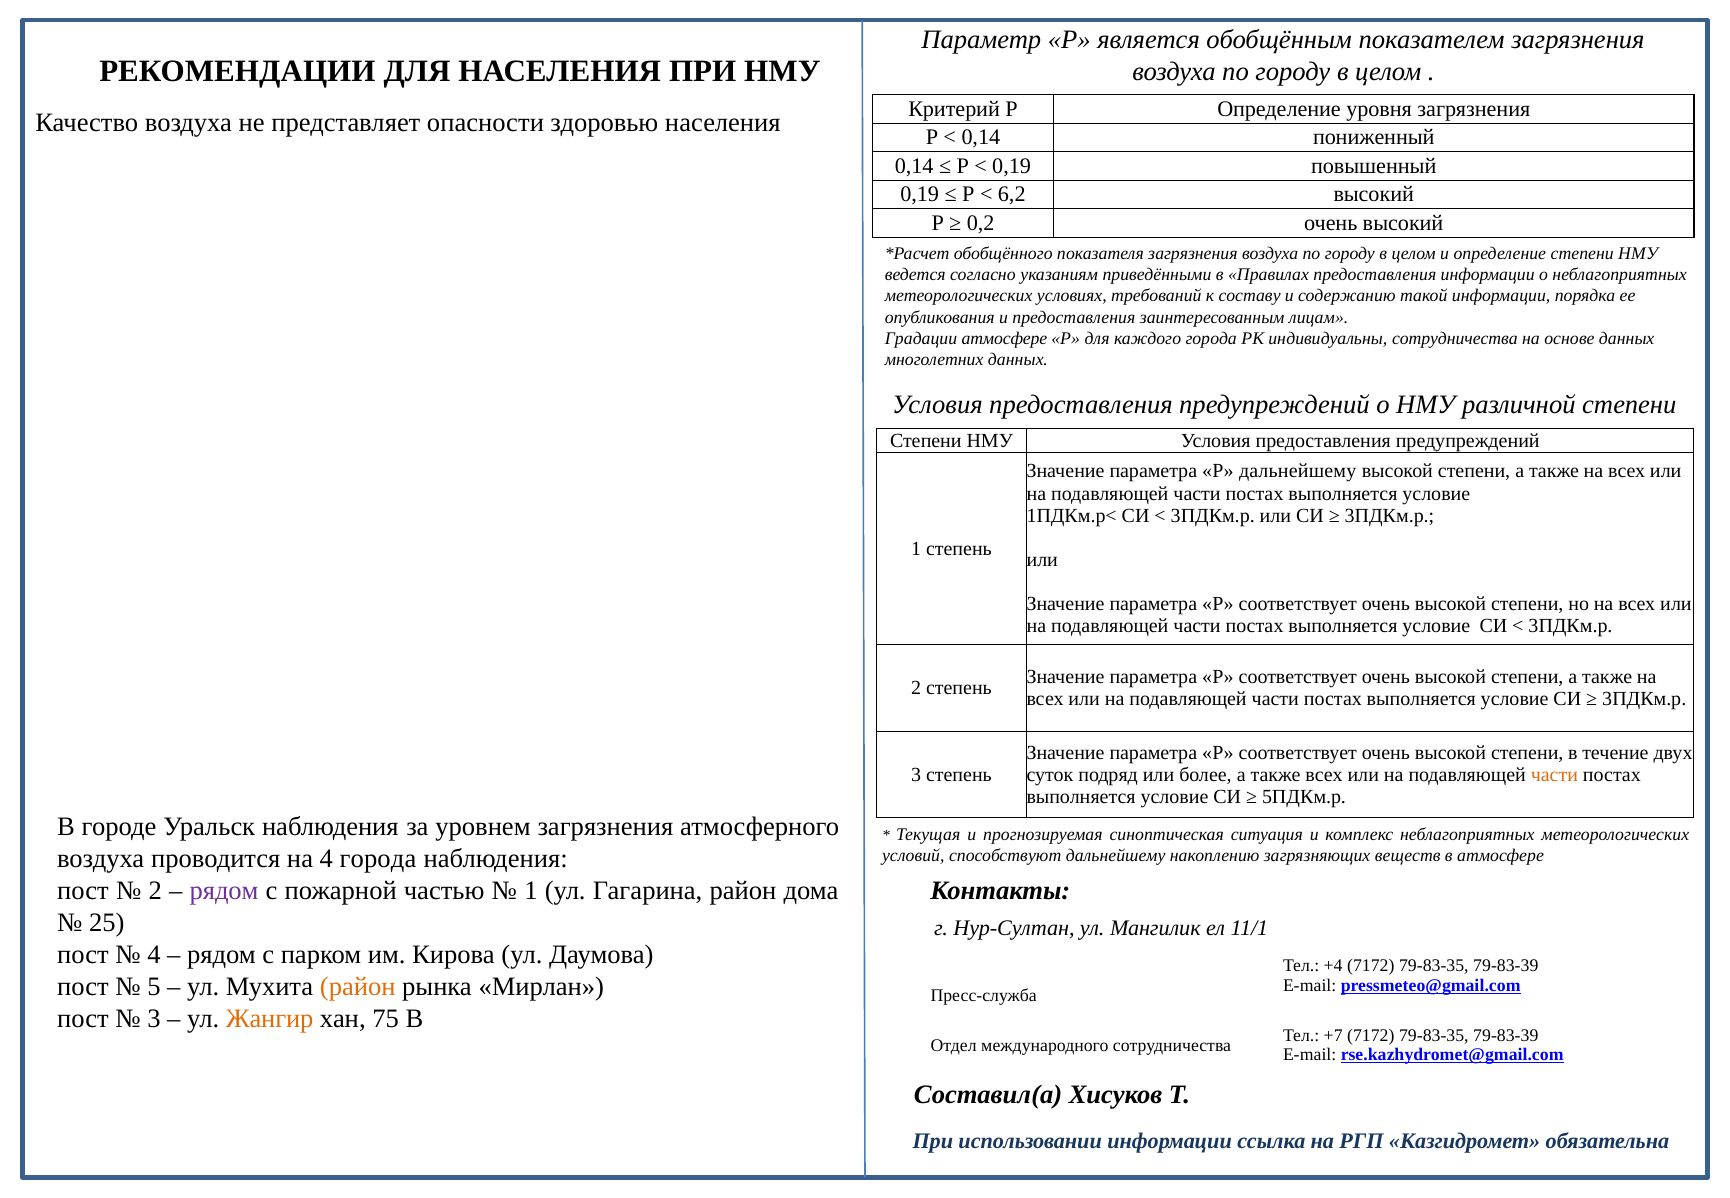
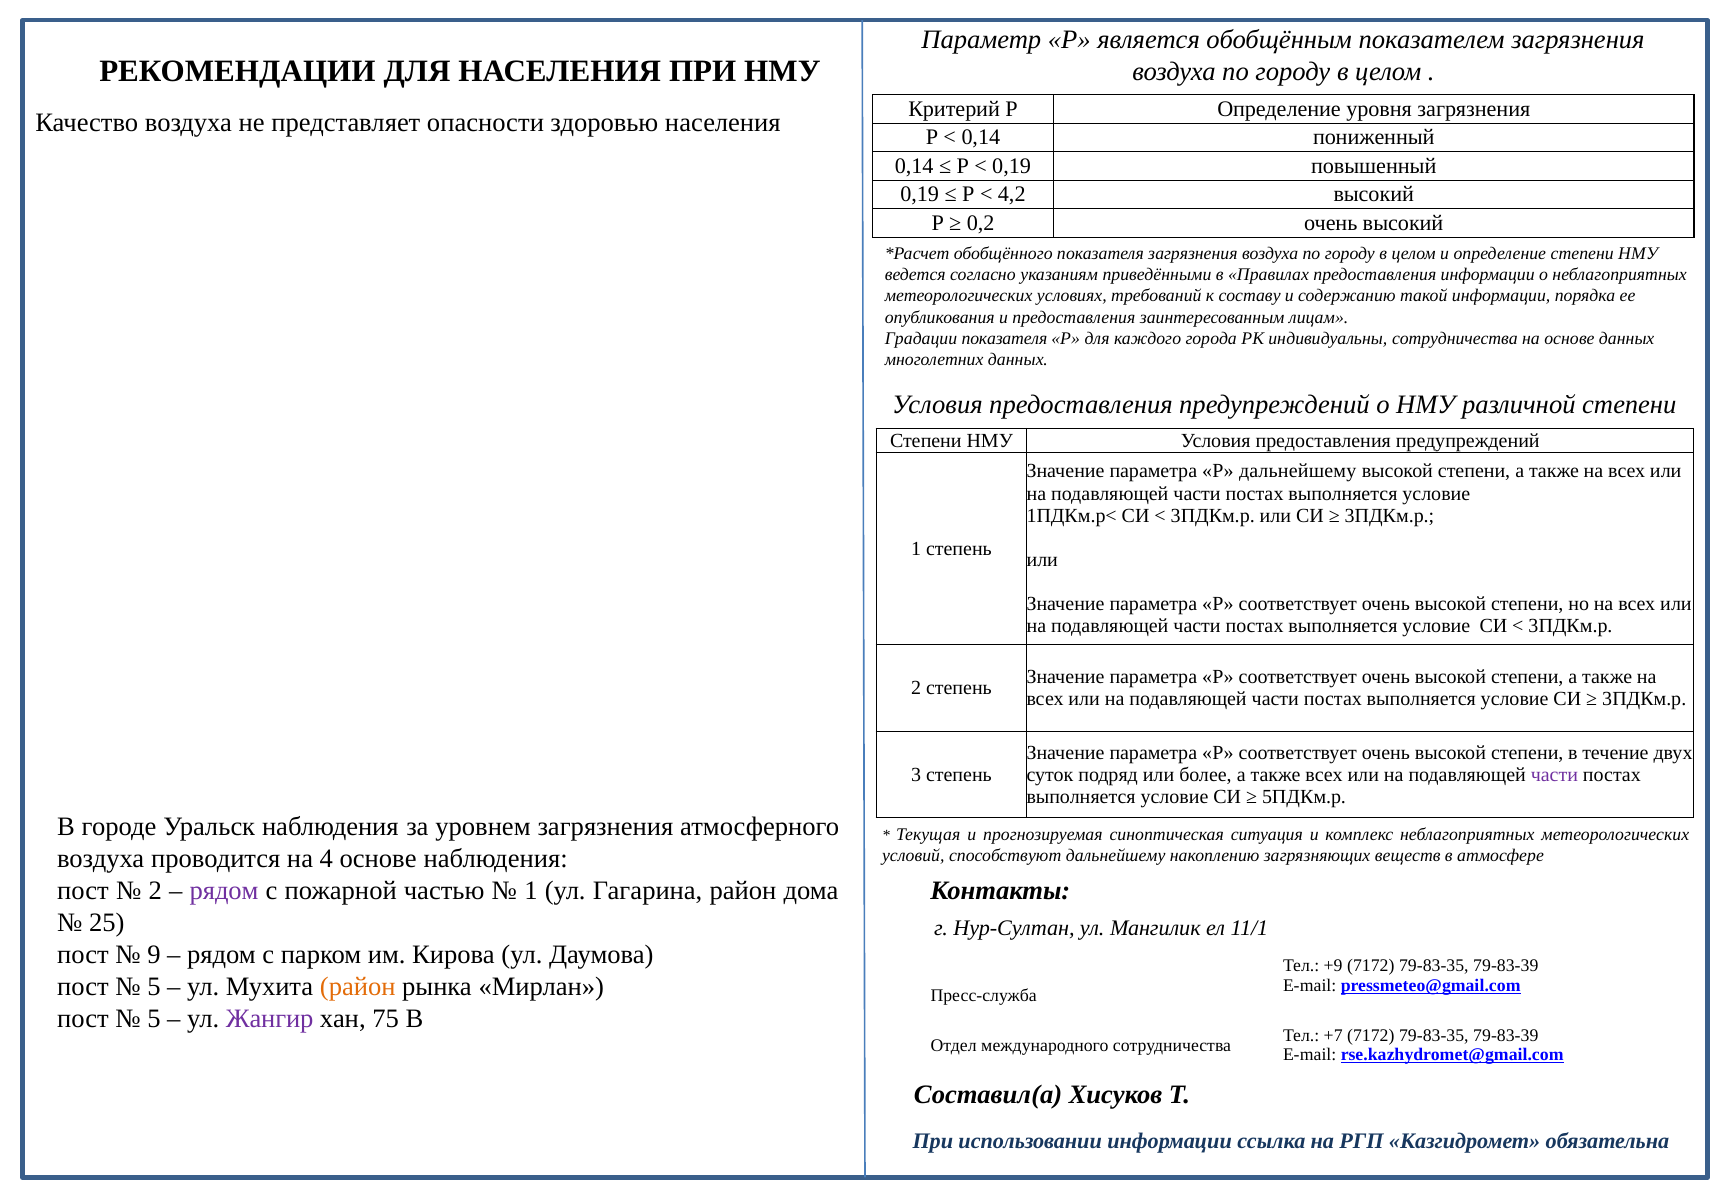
6,2: 6,2 -> 4,2 (1012, 194)
Градации атмосфере: атмосфере -> показателя (1004, 339)
части colour: orange -> purple (1554, 775)
4 города: города -> основе (378, 859)
4: 4 -> 9 (154, 955)
+4: +4 -> +9 (1333, 966)
3: 3 -> 5 (154, 1018)
Жангир colour: orange -> purple (270, 1018)
